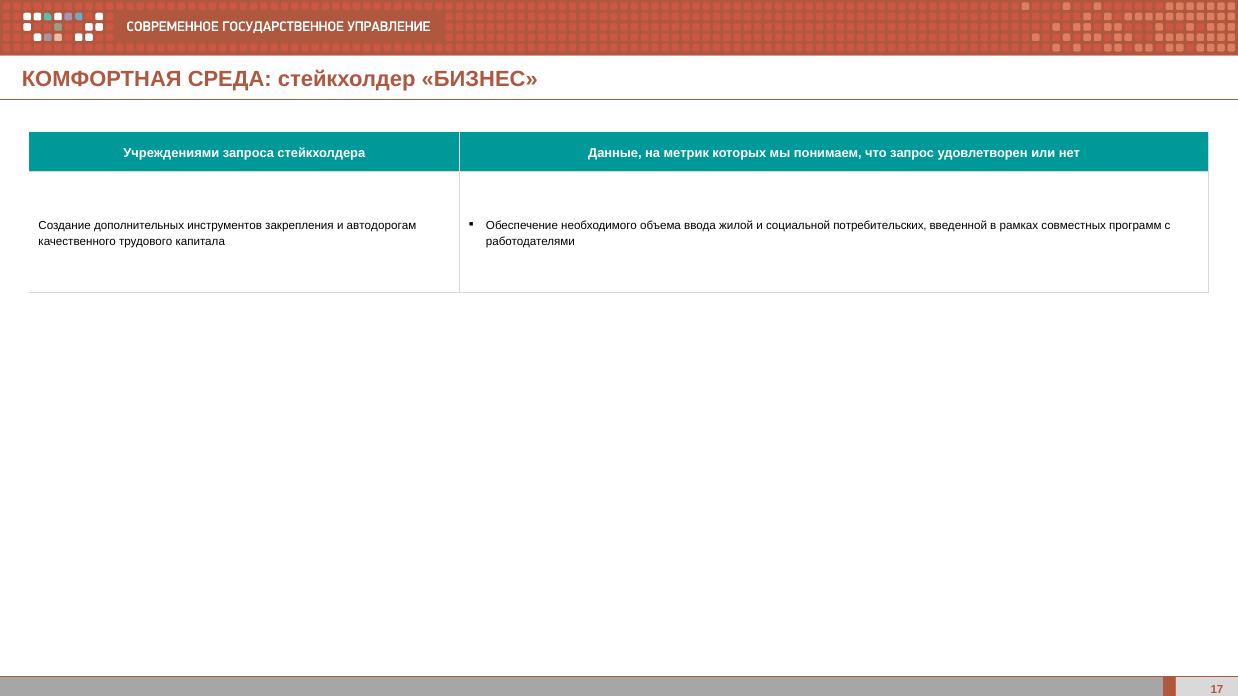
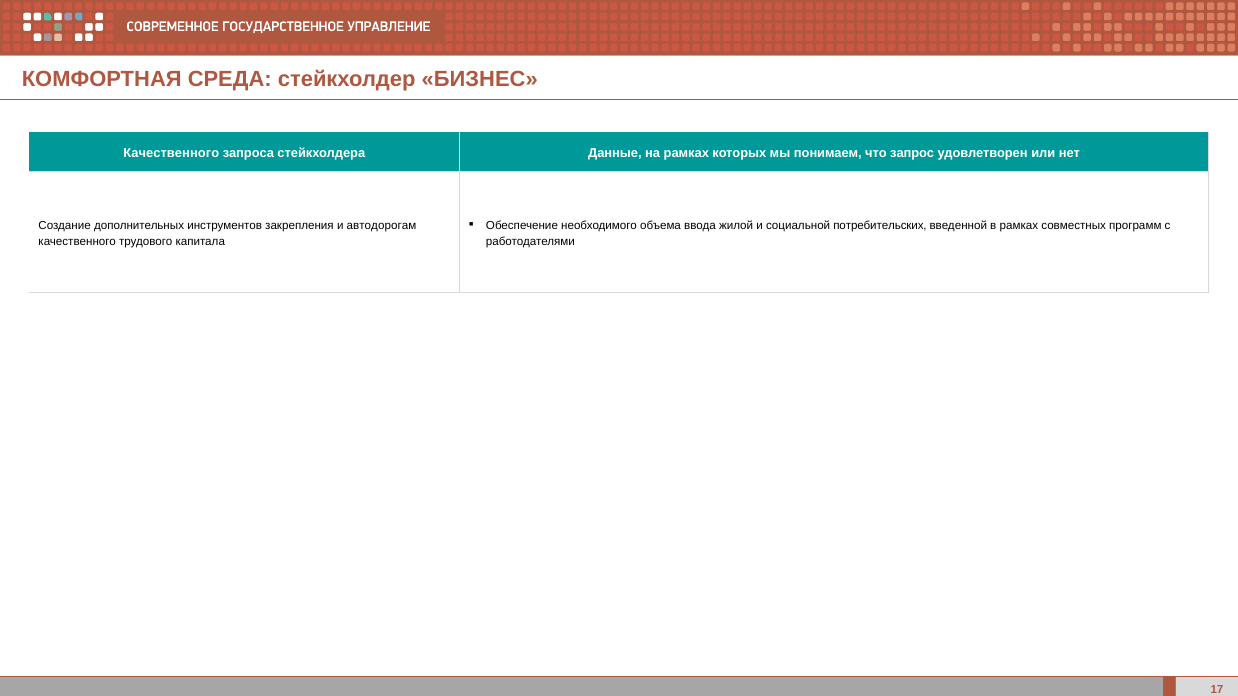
Учреждениями: Учреждениями -> Качественного (171, 154)
на метрик: метрик -> рамках (686, 154)
